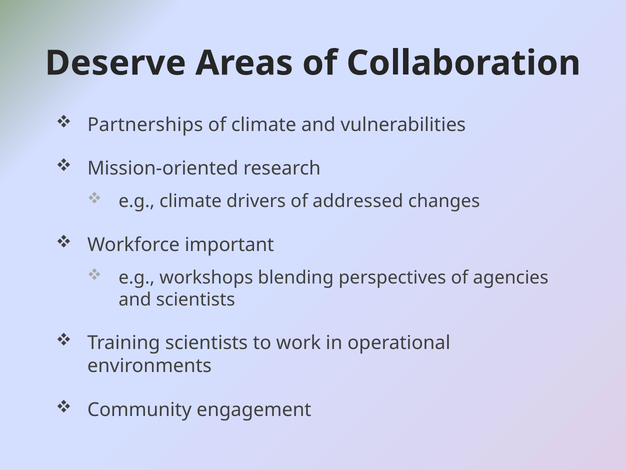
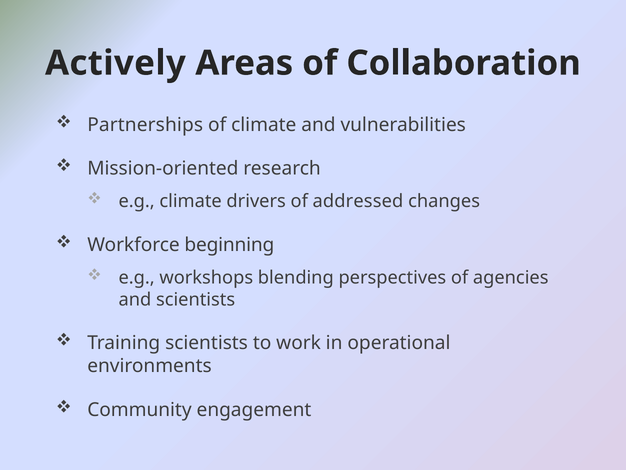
Deserve: Deserve -> Actively (115, 63)
important: important -> beginning (229, 245)
